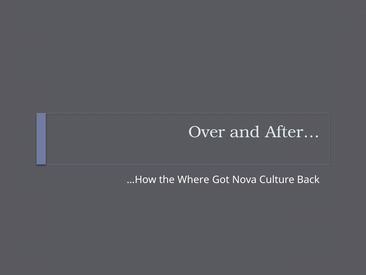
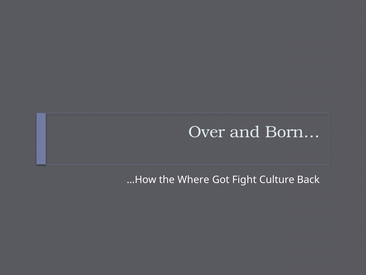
After…: After… -> Born… (293, 132)
Nova: Nova -> Fight (244, 179)
